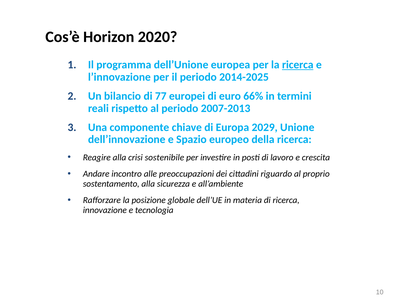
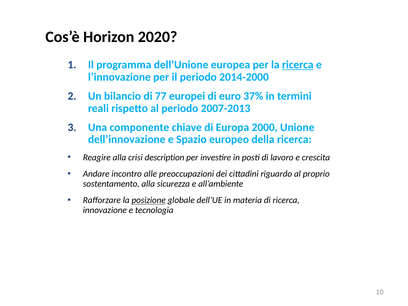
2014-2025: 2014-2025 -> 2014-2000 (244, 77)
66%: 66% -> 37% (253, 96)
2029: 2029 -> 2000 (265, 127)
sostenibile: sostenibile -> description (165, 157)
posizione underline: none -> present (149, 200)
